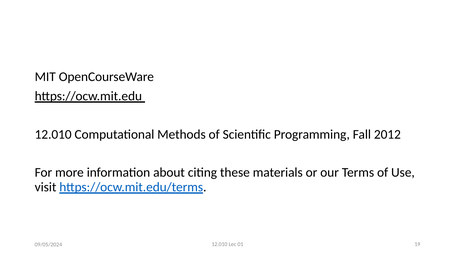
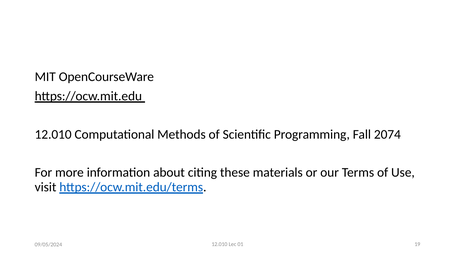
2012: 2012 -> 2074 (387, 134)
